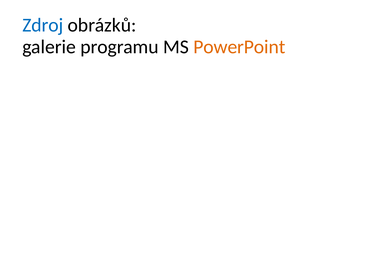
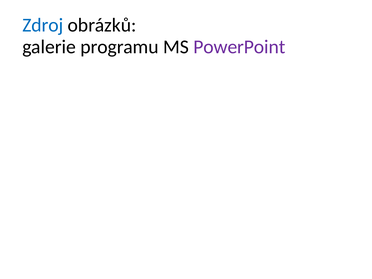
PowerPoint colour: orange -> purple (239, 47)
